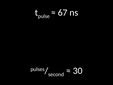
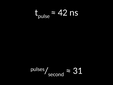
67: 67 -> 42 (63, 13)
30: 30 -> 31 (78, 71)
